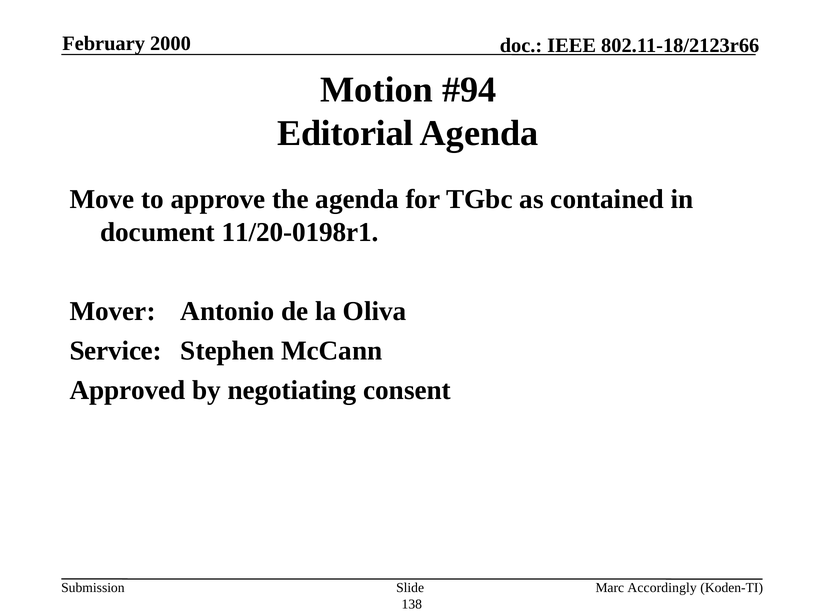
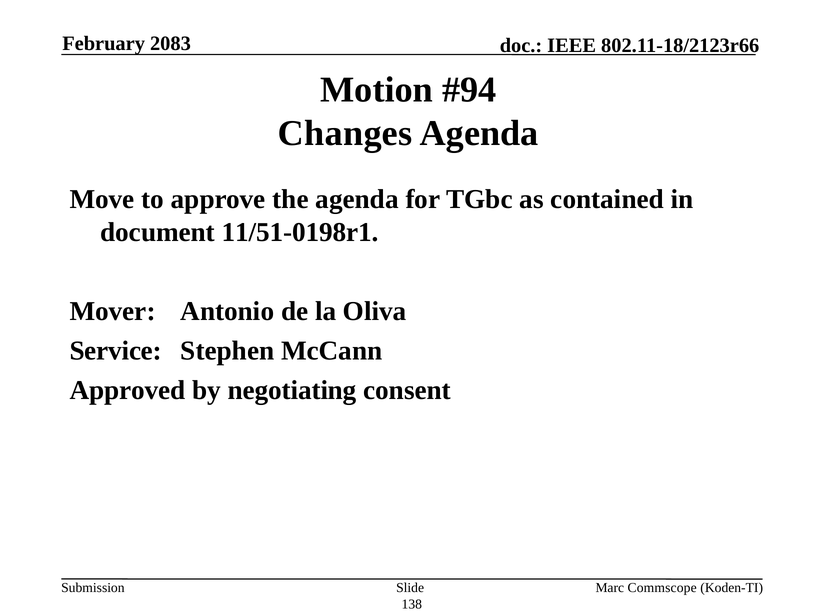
2000: 2000 -> 2083 (170, 43)
Editorial: Editorial -> Changes (345, 133)
11/20-0198r1: 11/20-0198r1 -> 11/51-0198r1 (300, 232)
Accordingly: Accordingly -> Commscope (662, 588)
